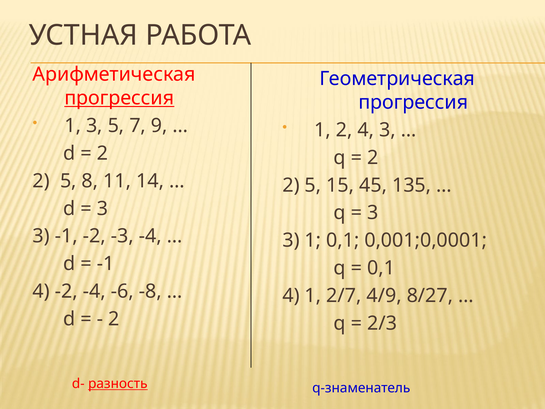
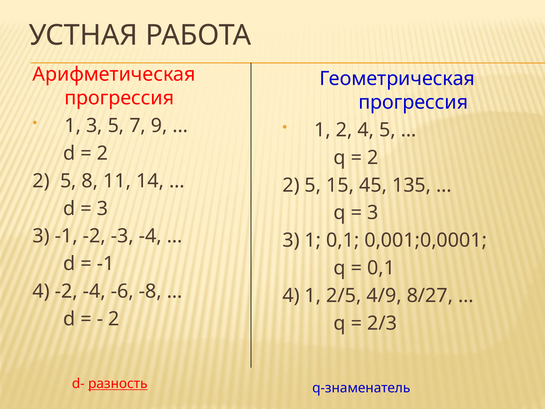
прогрессия underline: present -> none (119, 98)
4 3: 3 -> 5 (387, 130)
2/7: 2/7 -> 2/5 (344, 295)
